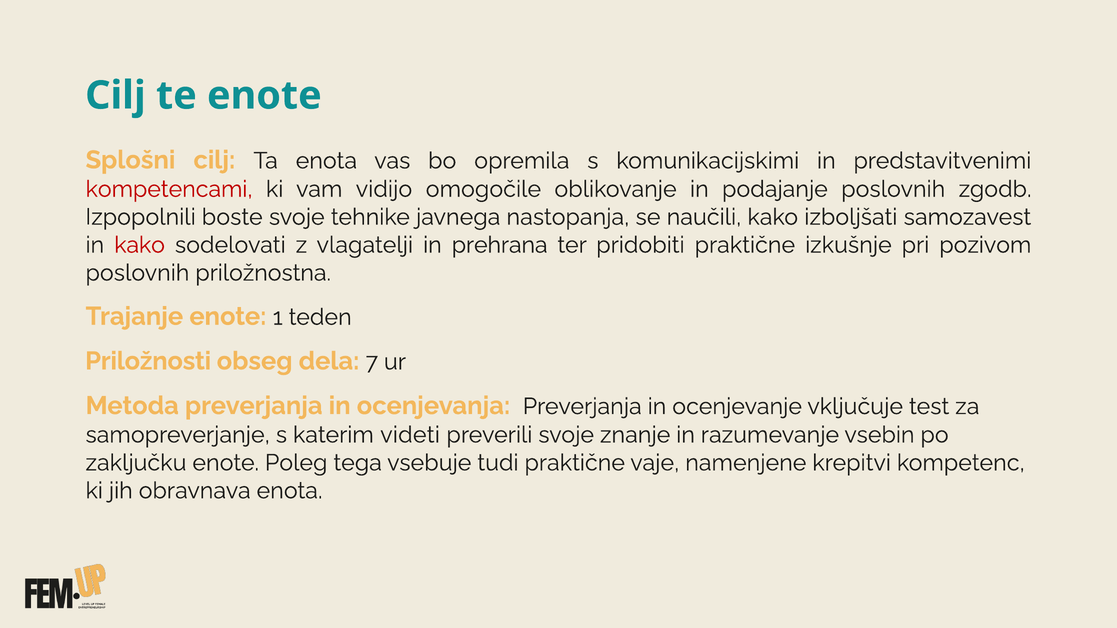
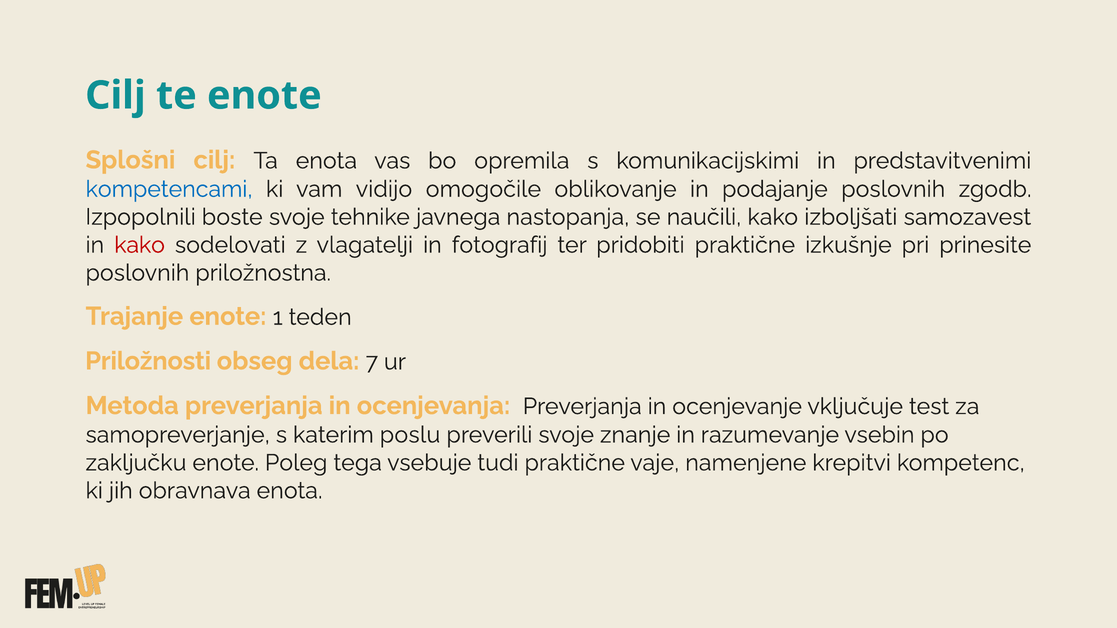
kompetencami colour: red -> blue (169, 189)
prehrana: prehrana -> fotografij (500, 245)
pozivom: pozivom -> prinesite (985, 245)
videti: videti -> poslu (410, 435)
